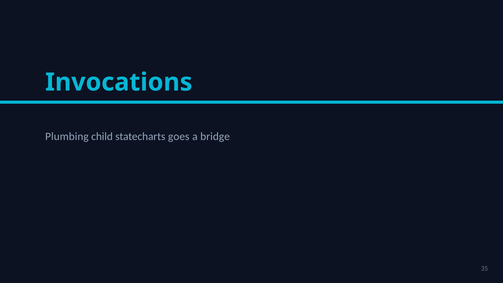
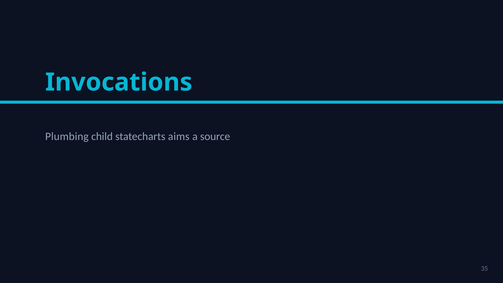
goes: goes -> aims (179, 137)
bridge: bridge -> source (215, 137)
